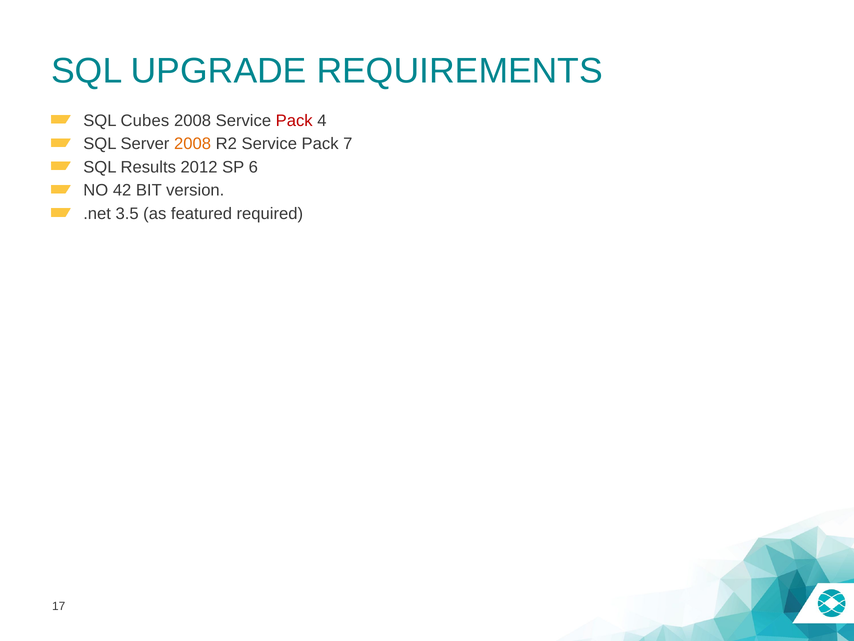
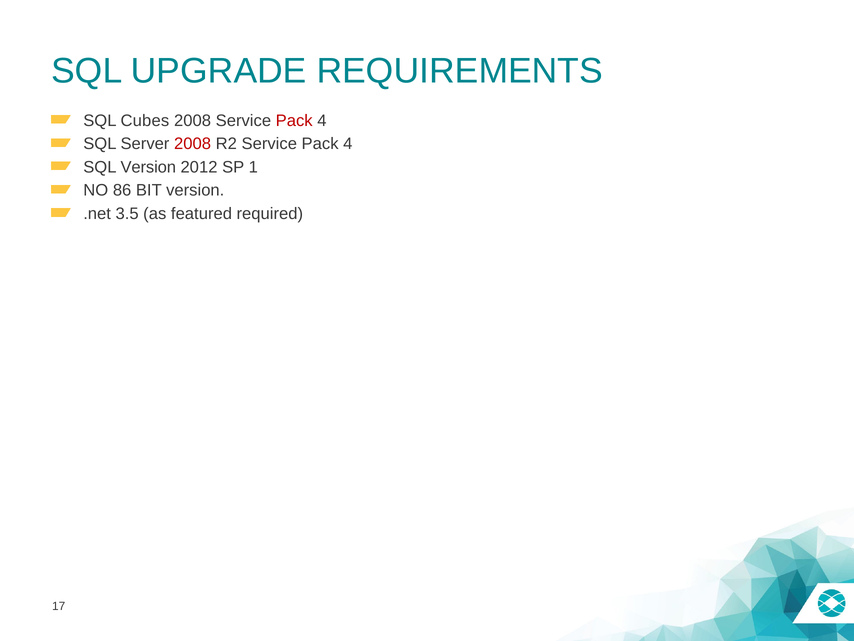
2008 colour: orange -> red (193, 144)
R2 Service Pack 7: 7 -> 4 (348, 144)
SQL Results: Results -> Version (148, 167)
6: 6 -> 1 (253, 167)
42: 42 -> 86 (122, 190)
